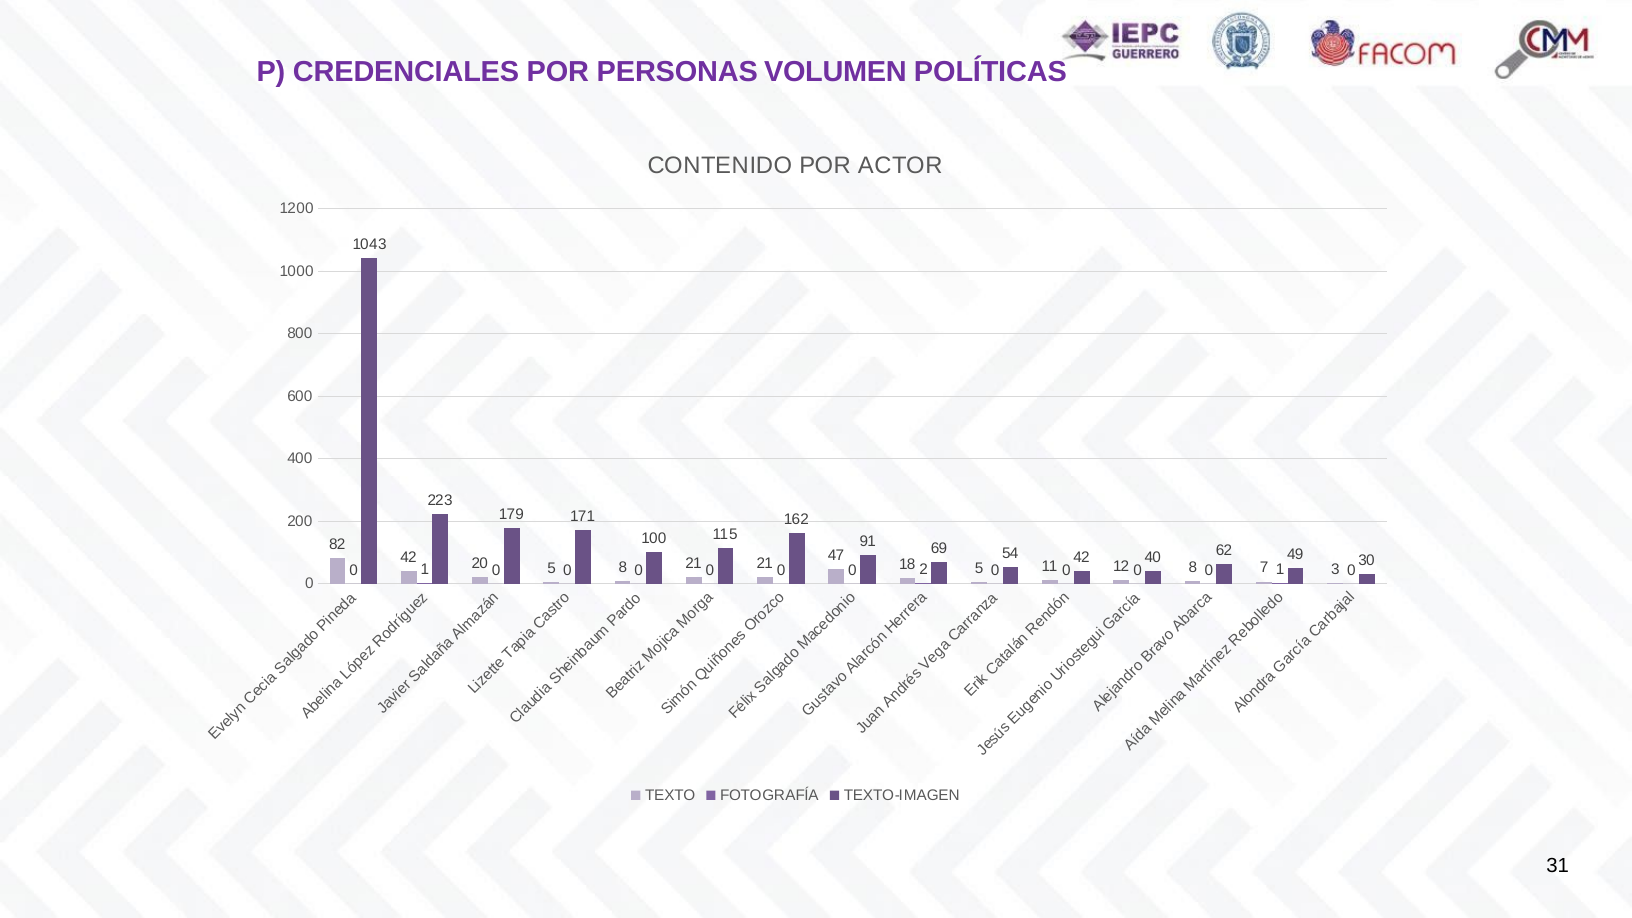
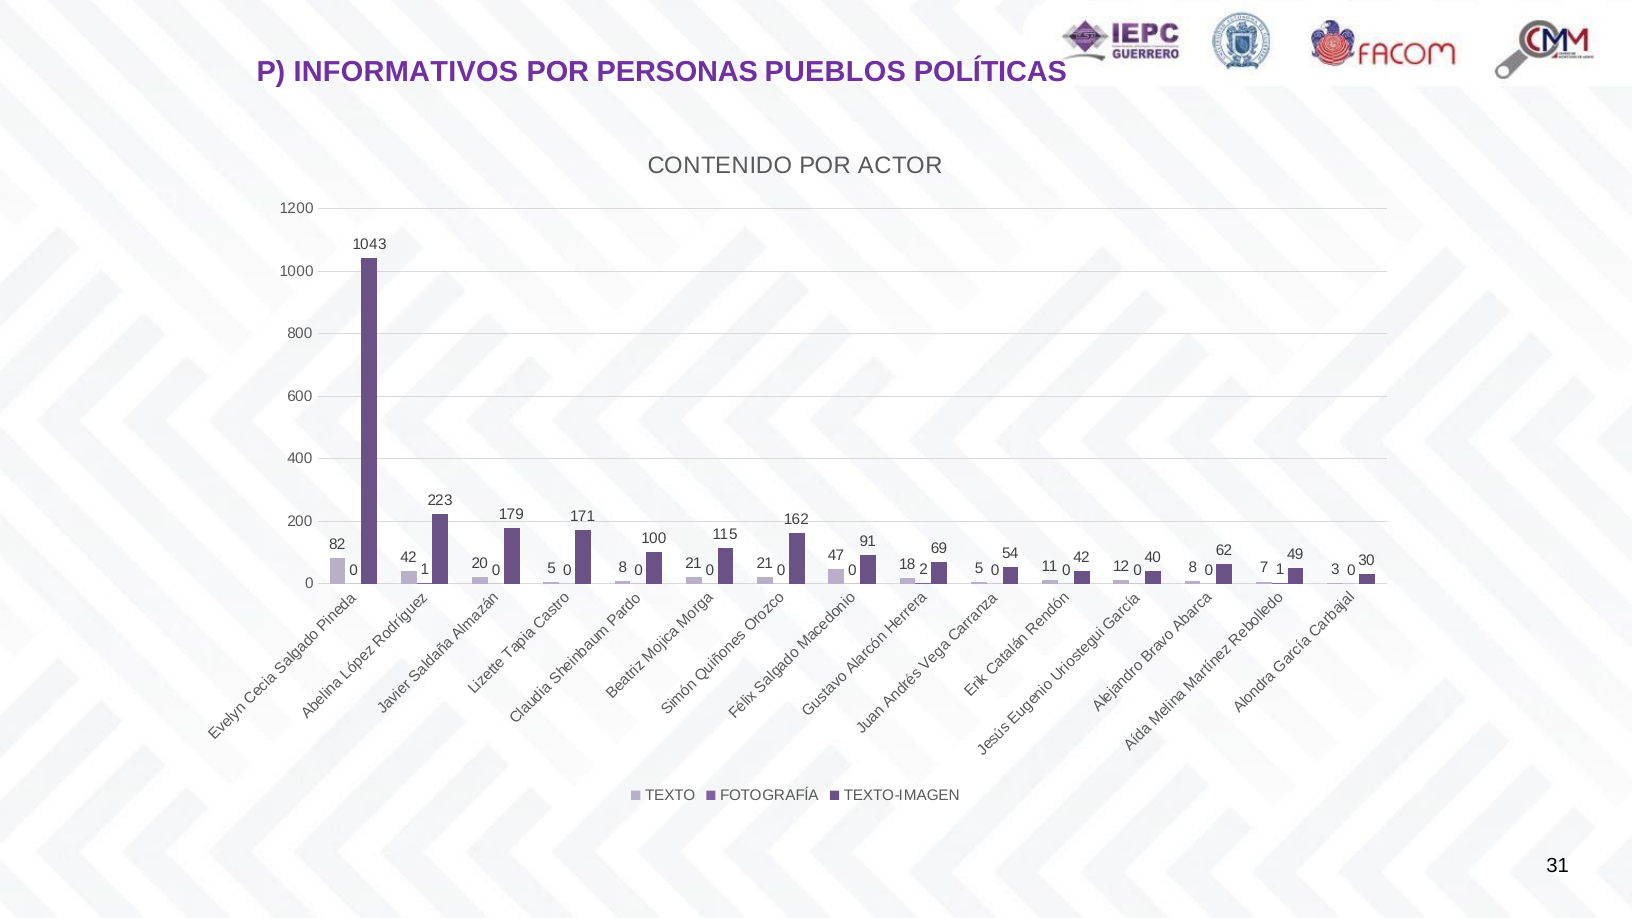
CREDENCIALES: CREDENCIALES -> INFORMATIVOS (406, 72)
VOLUMEN: VOLUMEN -> PUEBLOS (835, 72)
